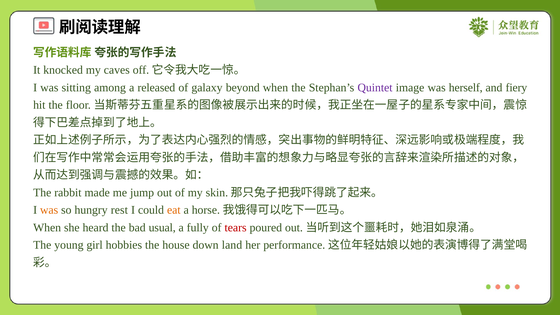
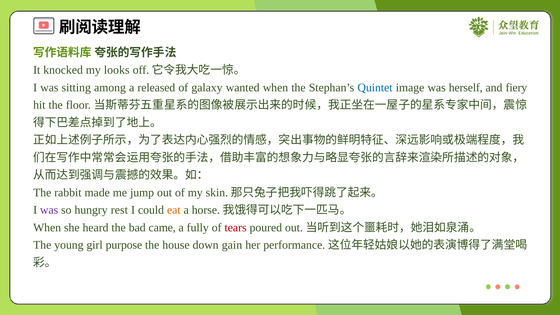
caves: caves -> looks (117, 70)
beyond: beyond -> wanted (243, 88)
Quintet colour: purple -> blue (375, 88)
was colour: orange -> purple (49, 210)
usual: usual -> came (162, 228)
hobbies: hobbies -> purpose (124, 245)
land: land -> gain (232, 245)
